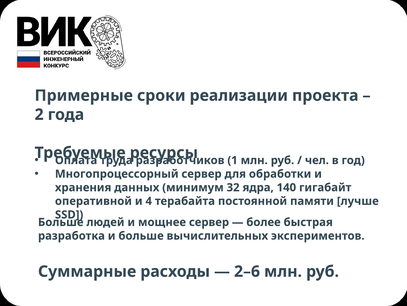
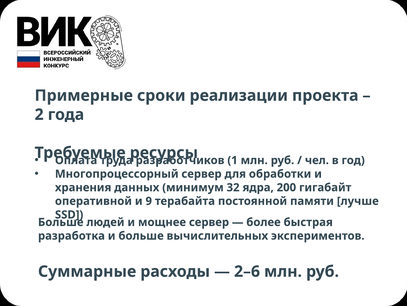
140: 140 -> 200 (286, 187)
4: 4 -> 9 (149, 201)
